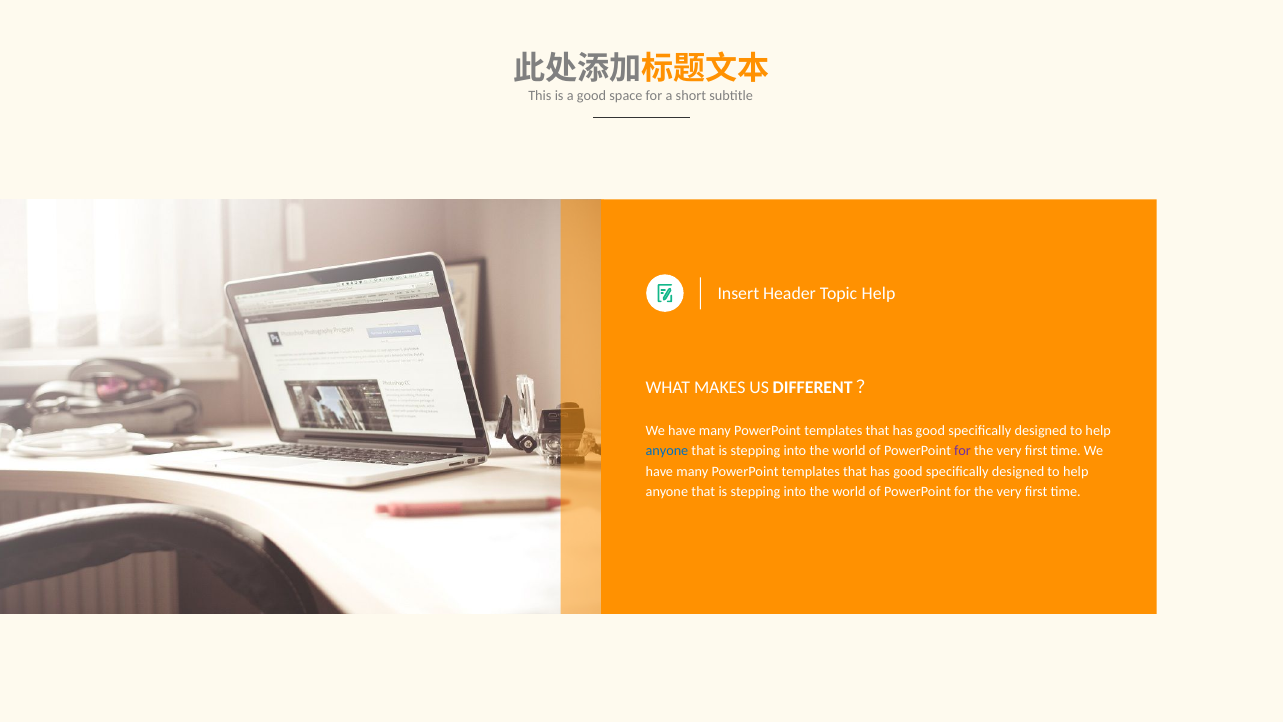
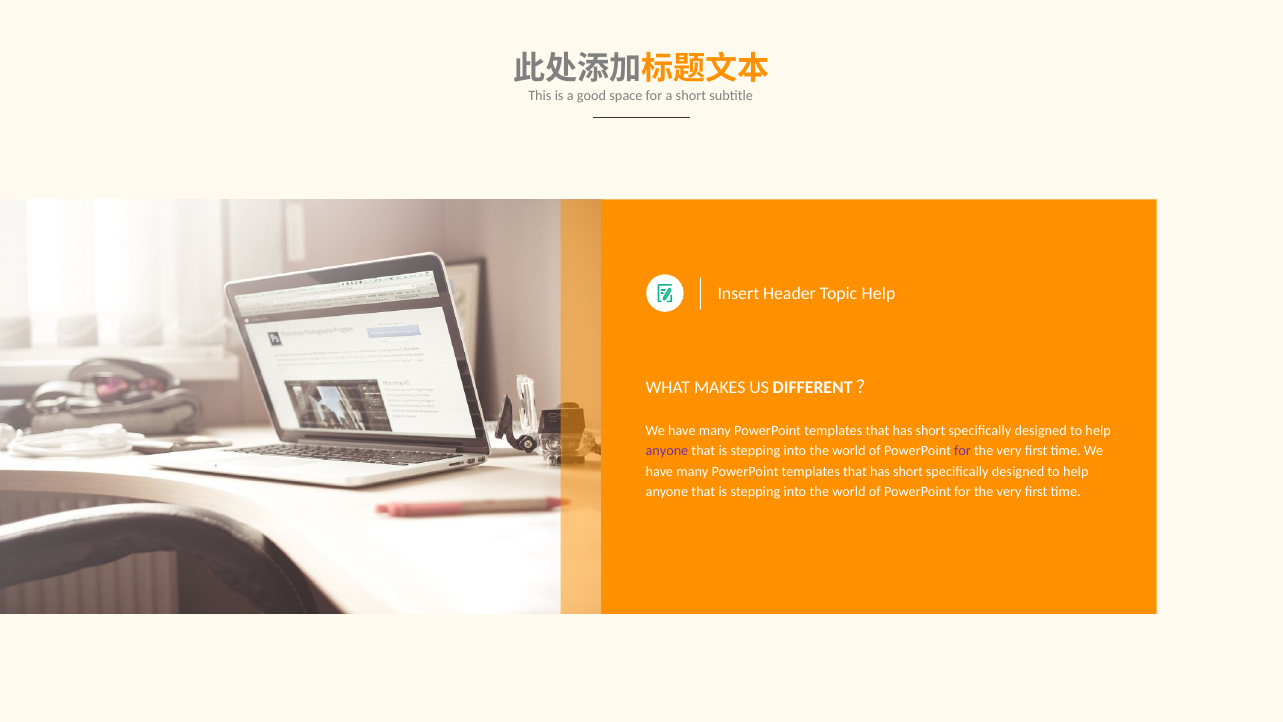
good: good -> short (930, 430)
anyone colour: blue -> purple (667, 451)
good: good -> short (908, 471)
